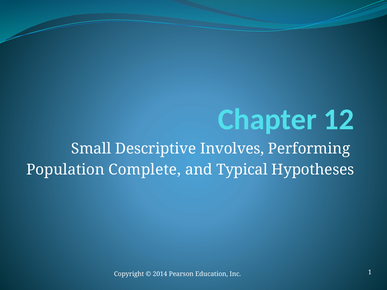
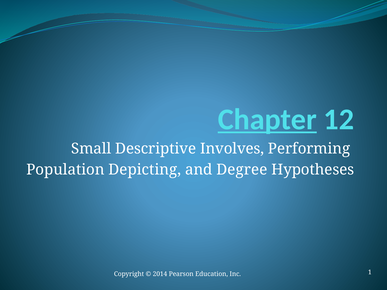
Chapter underline: none -> present (267, 119)
Complete: Complete -> Depicting (145, 170)
Typical: Typical -> Degree (242, 170)
